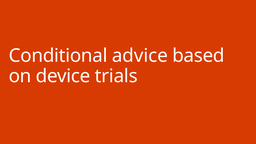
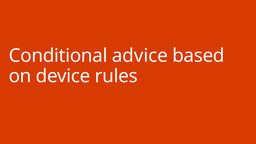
trials: trials -> rules (116, 76)
